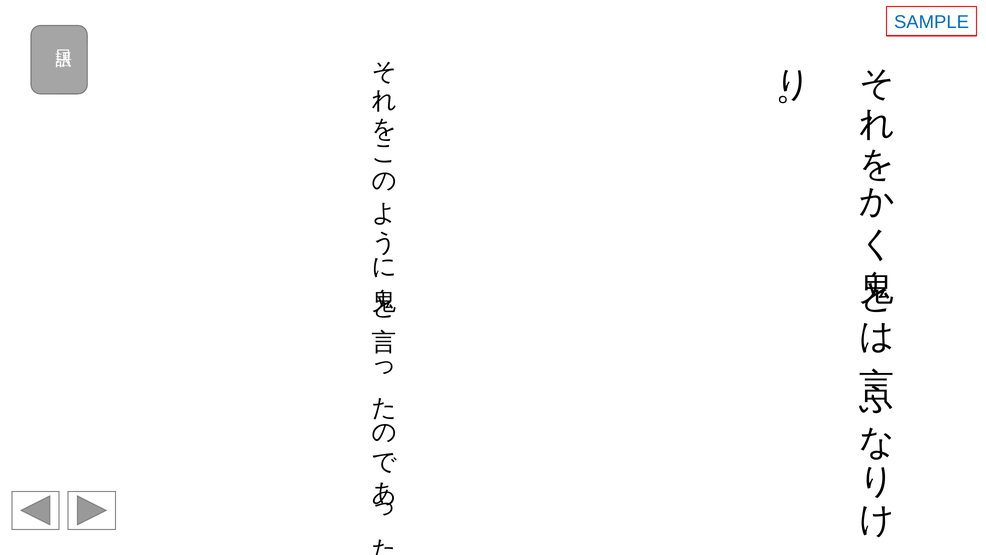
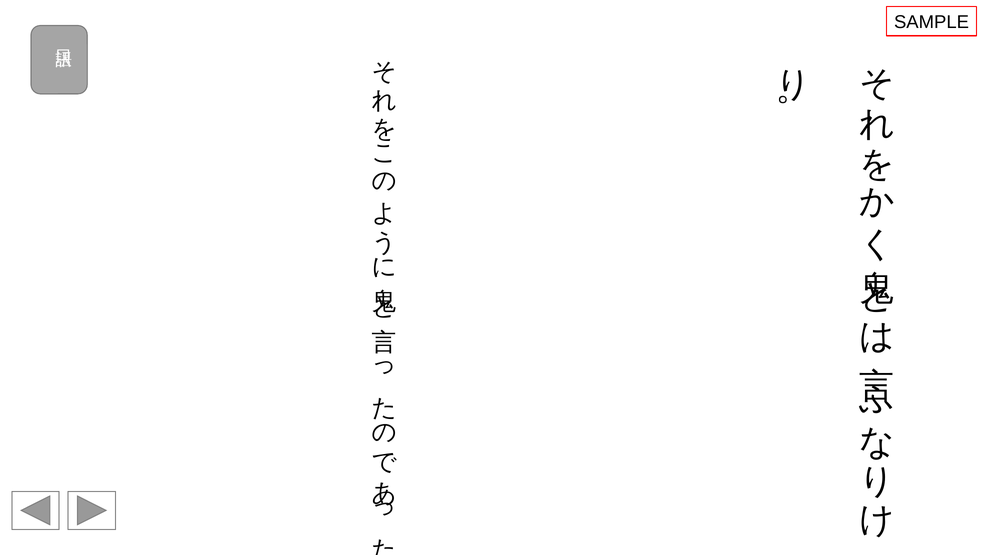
SAMPLE colour: blue -> black (932, 22)
